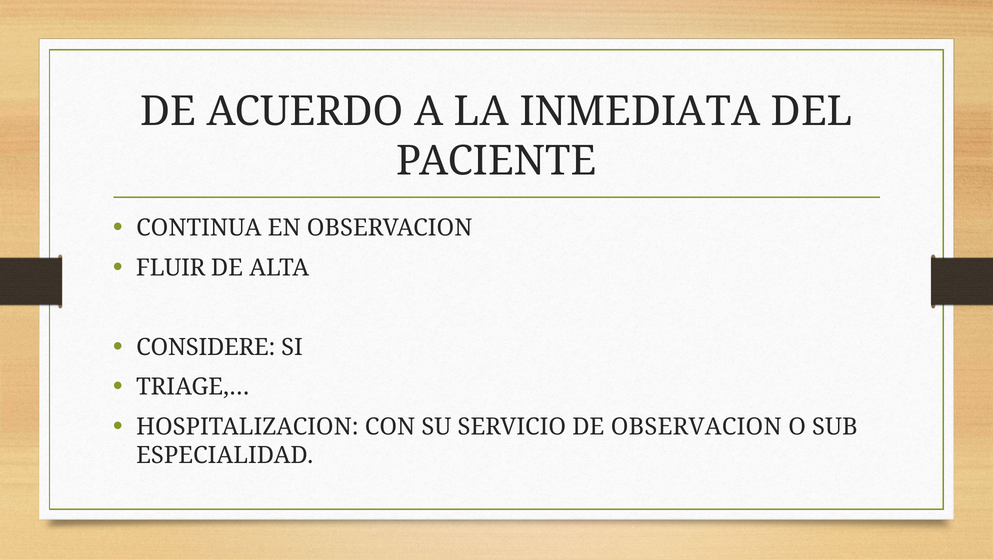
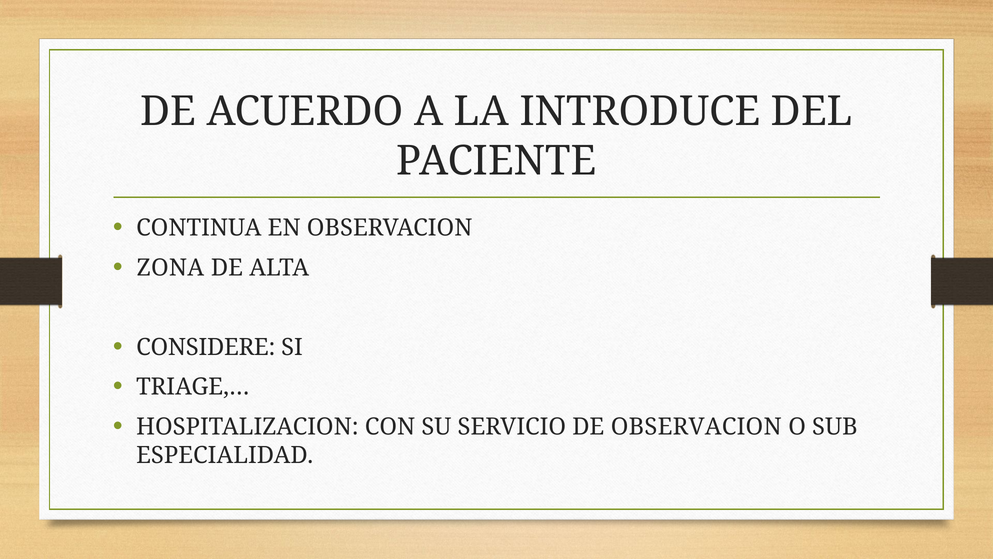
INMEDIATA: INMEDIATA -> INTRODUCE (640, 111)
FLUIR: FLUIR -> ZONA (170, 268)
